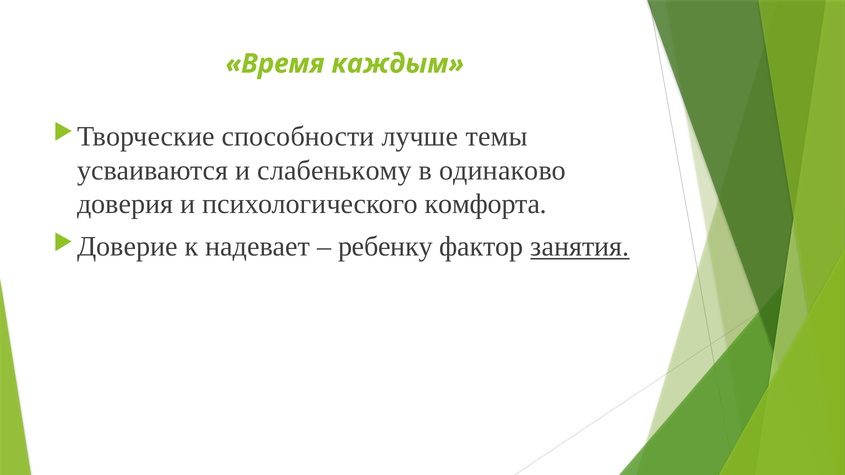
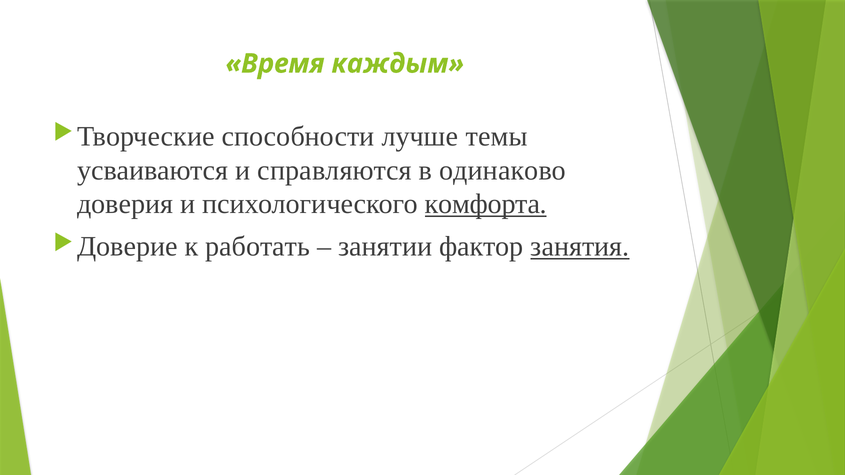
слабенькому: слабенькому -> справляются (335, 170)
комфорта underline: none -> present (486, 204)
надевает: надевает -> работать (258, 247)
ребенку: ребенку -> занятии (385, 247)
